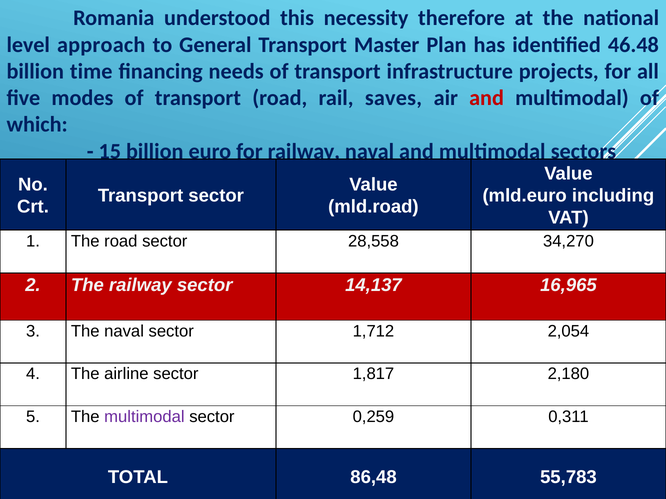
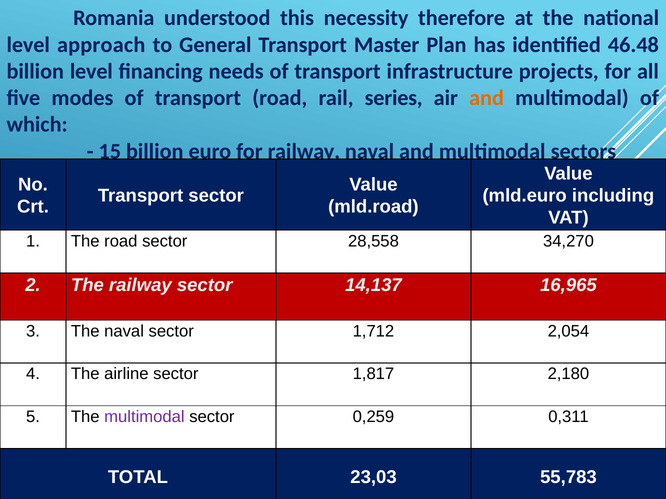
billion time: time -> level (91, 71)
saves: saves -> series (394, 98)
and colour: red -> orange (487, 98)
86,48: 86,48 -> 23,03 (374, 477)
